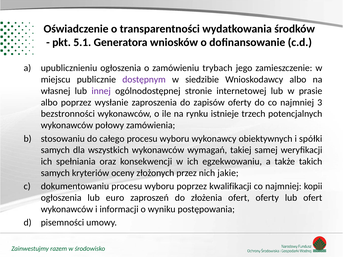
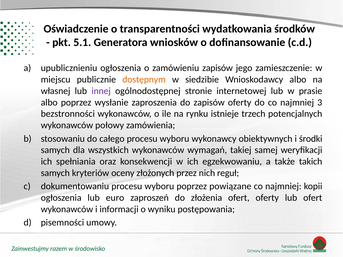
zamówieniu trybach: trybach -> zapisów (218, 68)
dostępnym colour: purple -> orange (144, 80)
spółki: spółki -> środki (311, 139)
jakie: jakie -> reguł (228, 173)
kwalifikacji: kwalifikacji -> powiązane (230, 186)
